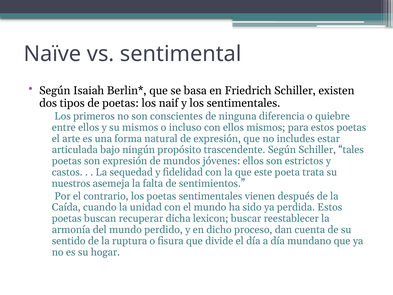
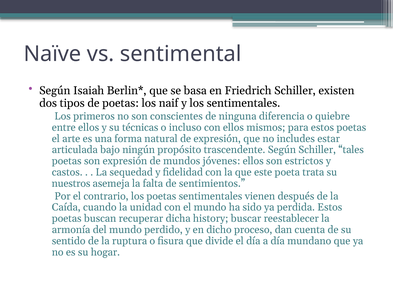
su mismos: mismos -> técnicas (140, 127)
lexicon: lexicon -> history (211, 218)
